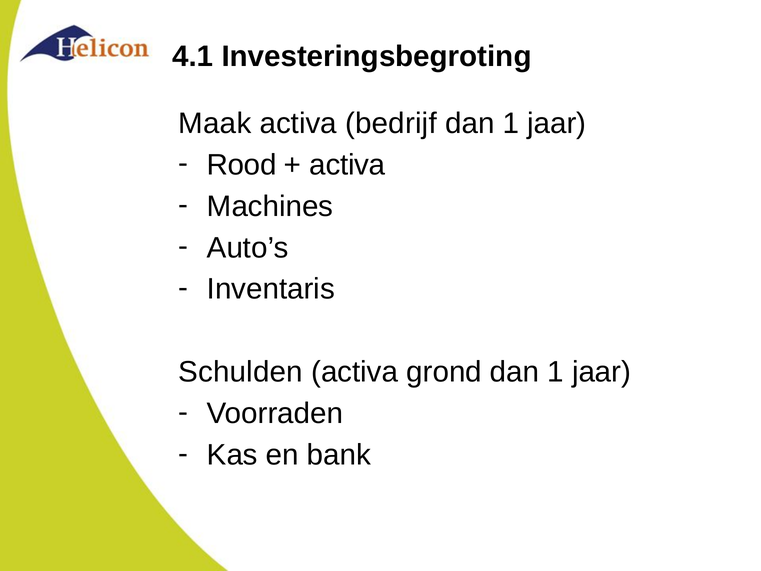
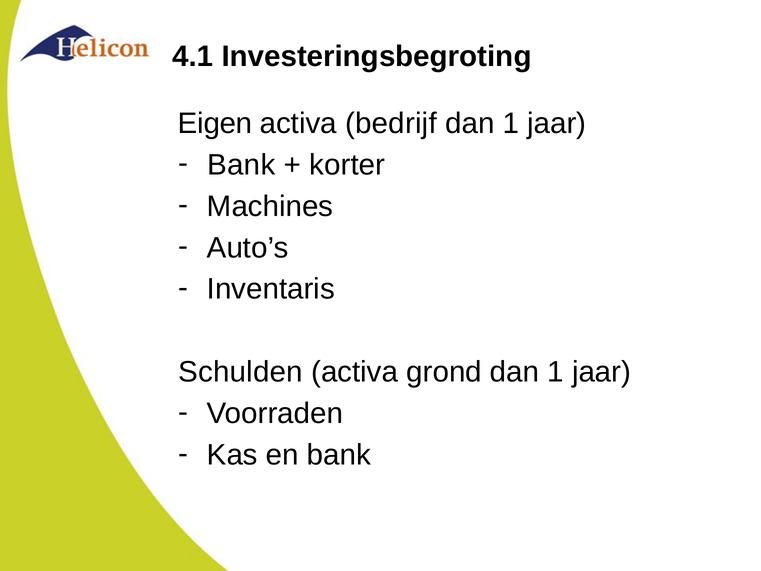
Maak: Maak -> Eigen (215, 123)
Rood: Rood -> Bank (241, 165)
activa: activa -> korter (347, 165)
